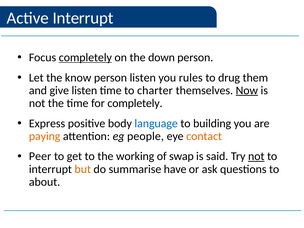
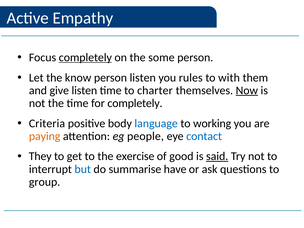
Active Interrupt: Interrupt -> Empathy (83, 18)
down: down -> some (161, 57)
drug: drug -> with (229, 78)
Express: Express -> Criteria (47, 123)
building: building -> working (212, 123)
contact colour: orange -> blue (204, 136)
Peer: Peer -> They (40, 156)
working: working -> exercise (135, 156)
swap: swap -> good (181, 156)
said underline: none -> present (217, 156)
not underline: present -> none (256, 156)
but colour: orange -> blue (83, 169)
about: about -> group (45, 182)
